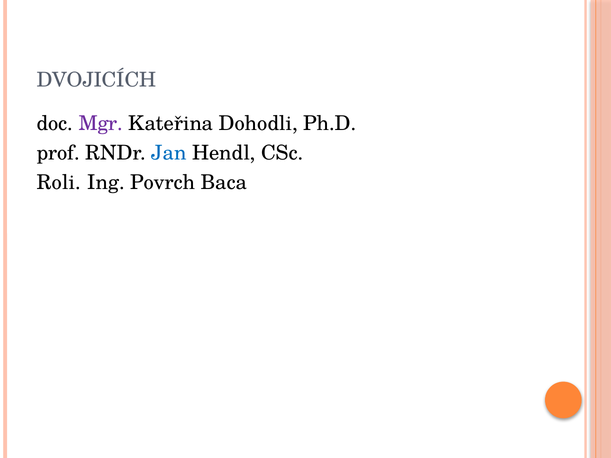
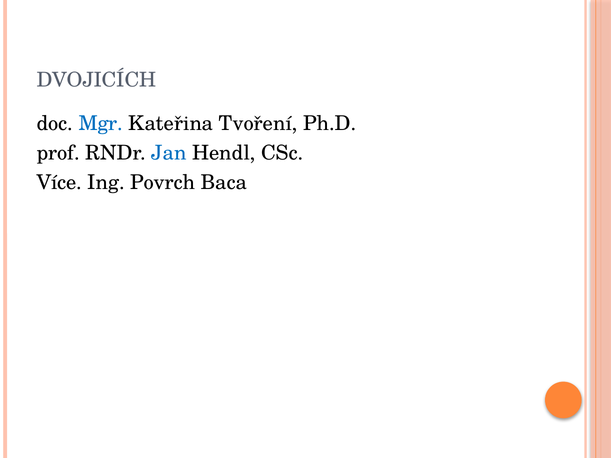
Mgr colour: purple -> blue (101, 124)
Dohodli: Dohodli -> Tvoření (258, 124)
Roli: Roli -> Více (59, 183)
